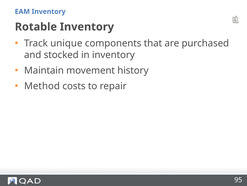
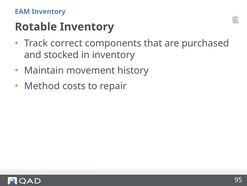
unique: unique -> correct (66, 43)
